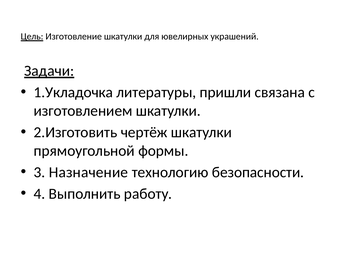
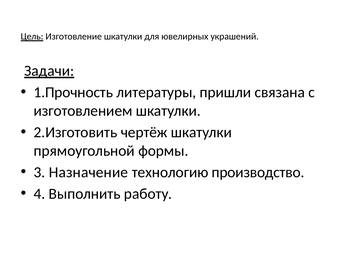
1.Укладочка: 1.Укладочка -> 1.Прочность (73, 92)
безопасности: безопасности -> производство (258, 172)
